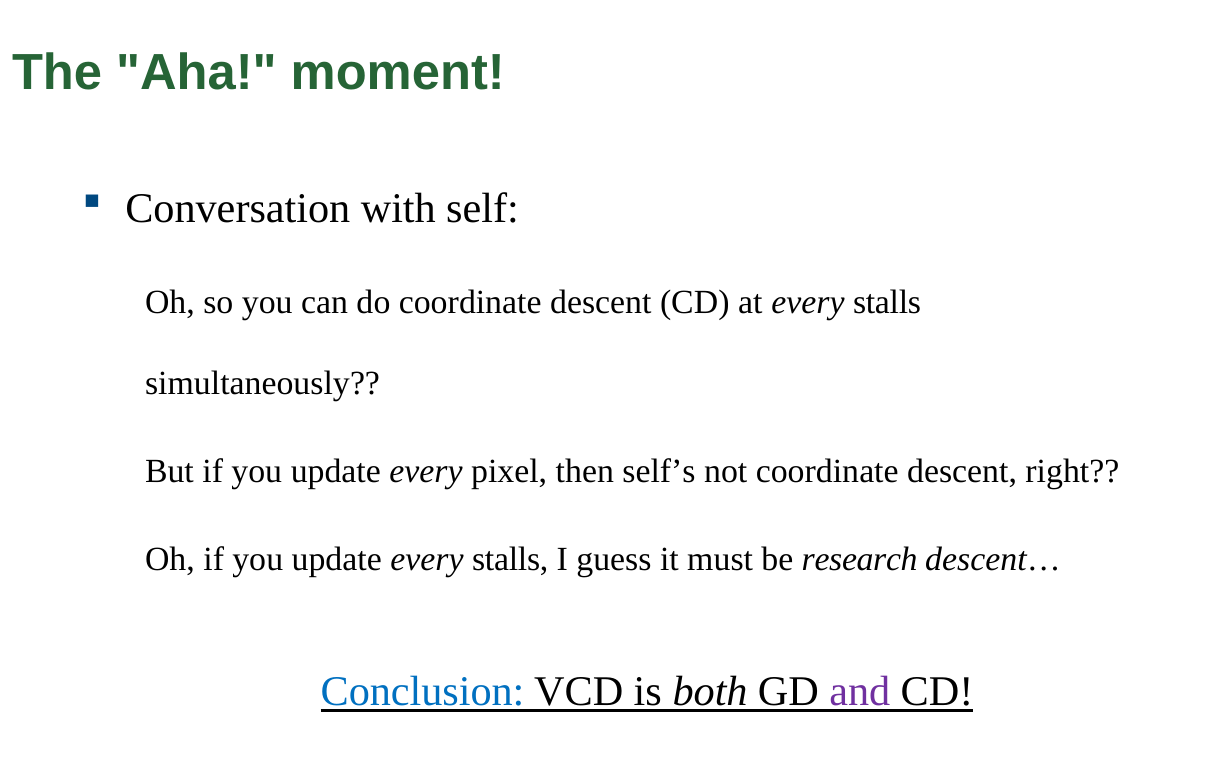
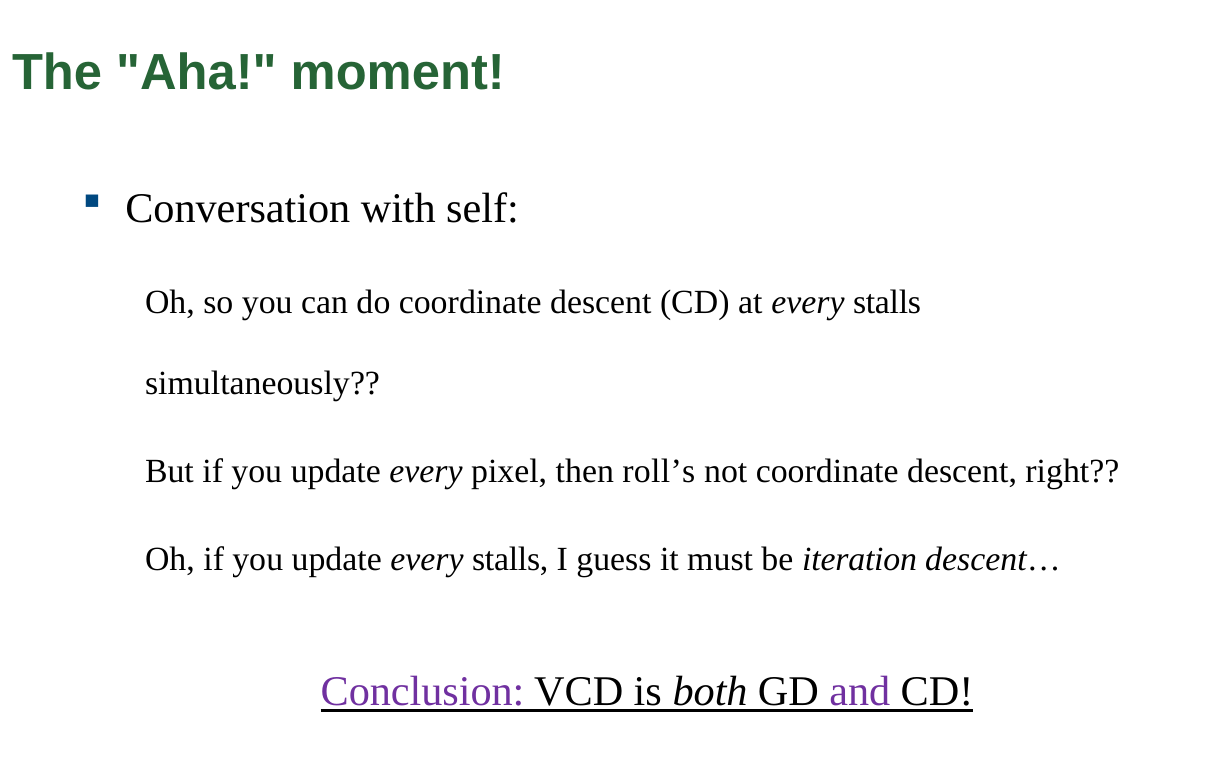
self’s: self’s -> roll’s (659, 471)
research: research -> iteration (860, 559)
Conclusion colour: blue -> purple (423, 692)
